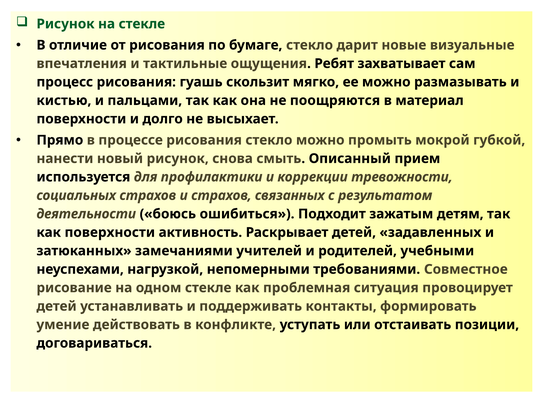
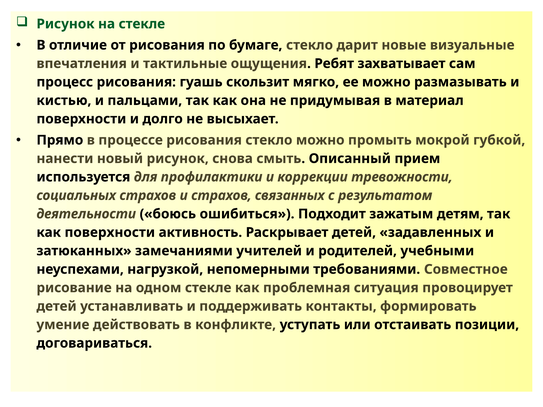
поощряются: поощряются -> придумывая (335, 101)
